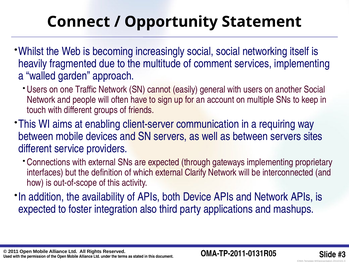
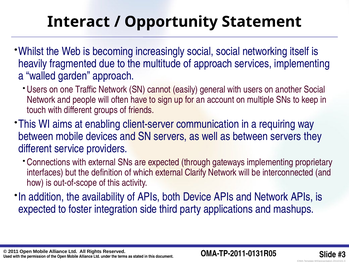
Connect: Connect -> Interact (79, 22)
of comment: comment -> approach (213, 64)
sites: sites -> they (313, 136)
also: also -> side (149, 209)
